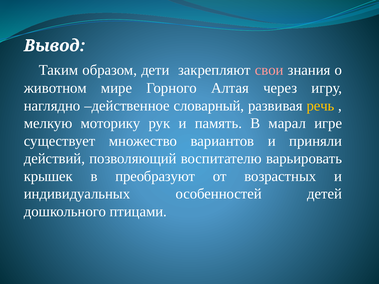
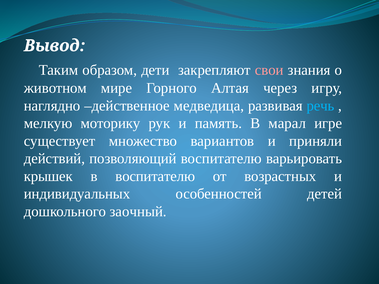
словарный: словарный -> медведица (209, 106)
речь colour: yellow -> light blue (320, 106)
в преобразуют: преобразуют -> воспитателю (155, 176)
птицами: птицами -> заочный (138, 212)
